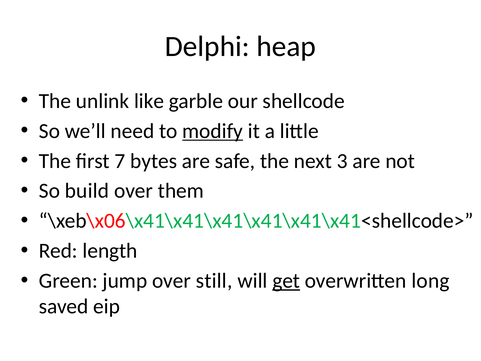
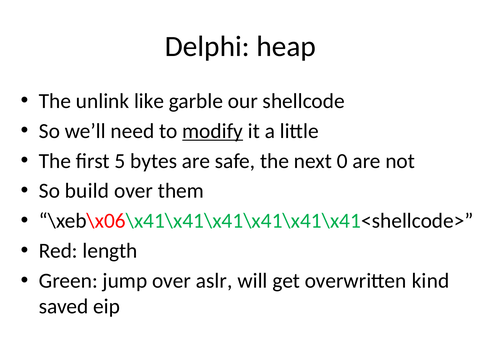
7: 7 -> 5 (120, 161)
3: 3 -> 0 (342, 161)
still: still -> aslr (214, 281)
get underline: present -> none (286, 281)
long: long -> kind (431, 281)
